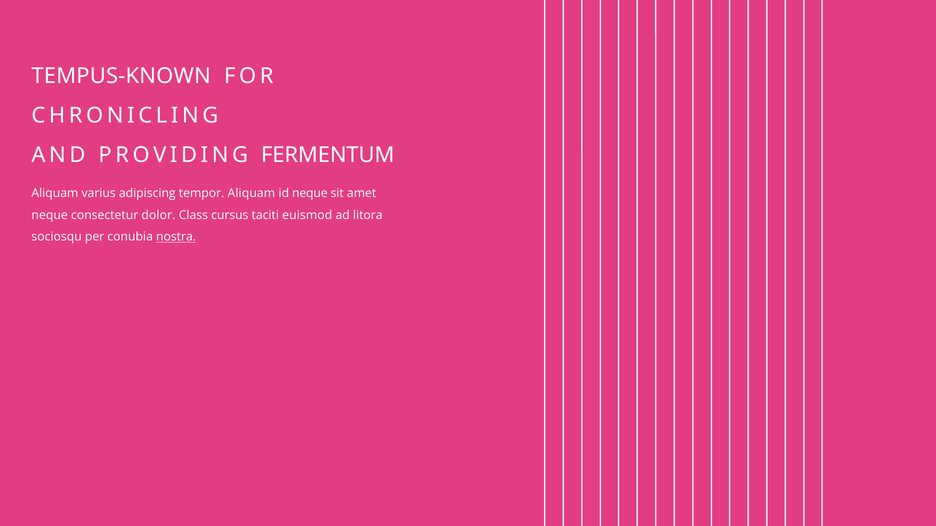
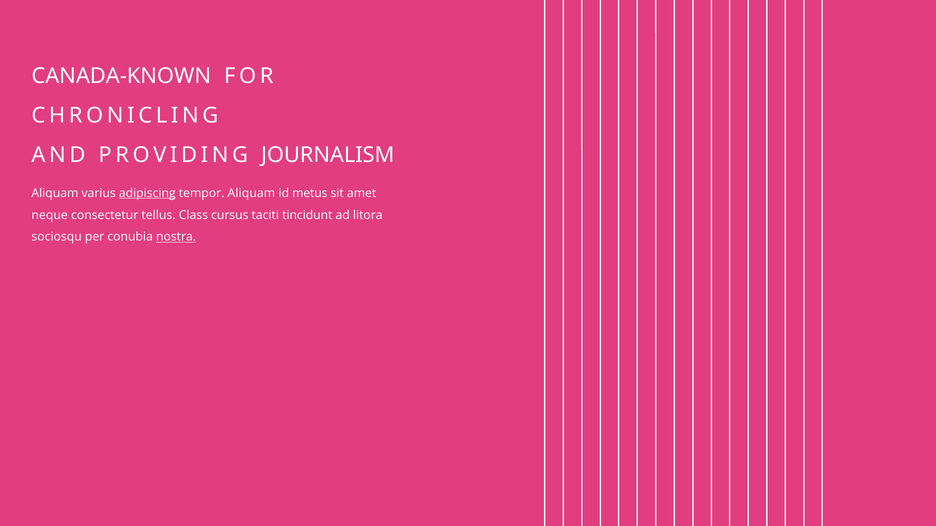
TEMPUS-KNOWN: TEMPUS-KNOWN -> CANADA-KNOWN (121, 76)
FERMENTUM: FERMENTUM -> JOURNALISM (328, 155)
adipiscing underline: none -> present (147, 193)
id neque: neque -> metus (310, 193)
dolor: dolor -> tellus (158, 215)
euismod: euismod -> tincidunt (307, 215)
